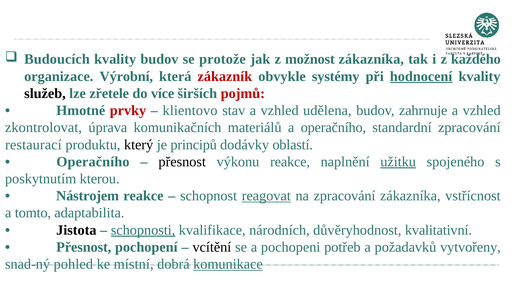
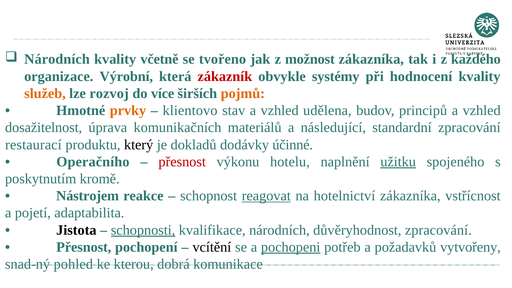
Budoucích: Budoucích -> Národních (57, 59)
kvality budov: budov -> včetně (159, 59)
protože: protože -> tvořeno (223, 59)
hodnocení underline: present -> none (421, 76)
služeb colour: black -> orange (45, 93)
zřetele: zřetele -> rozvoj (109, 93)
pojmů colour: red -> orange (243, 93)
prvky colour: red -> orange (128, 111)
zahrnuje: zahrnuje -> principů (423, 111)
zkontrolovat: zkontrolovat -> dosažitelnost (44, 128)
a operačního: operačního -> následující (333, 128)
principů: principů -> dokladů (194, 145)
oblastí: oblastí -> účinné (293, 145)
přesnost colour: black -> red (182, 162)
výkonu reakce: reakce -> hotelu (290, 162)
kterou: kterou -> kromě (100, 179)
na zpracování: zpracování -> hotelnictví (344, 196)
tomto: tomto -> pojetí (33, 213)
důvěryhodnost kvalitativní: kvalitativní -> zpracování (438, 230)
pochopeni underline: none -> present (291, 247)
místní: místní -> kterou (134, 264)
komunikace underline: present -> none (228, 264)
